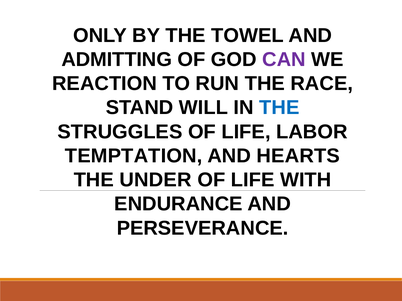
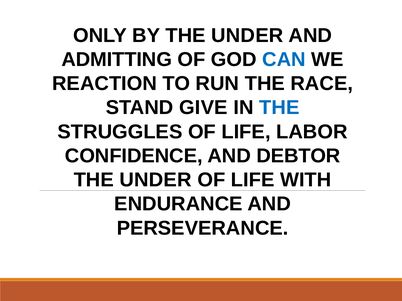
BY THE TOWEL: TOWEL -> UNDER (247, 36)
CAN colour: purple -> blue (284, 60)
WILL: WILL -> GIVE (203, 108)
TEMPTATION: TEMPTATION -> CONFIDENCE (134, 156)
HEARTS: HEARTS -> DEBTOR (298, 156)
